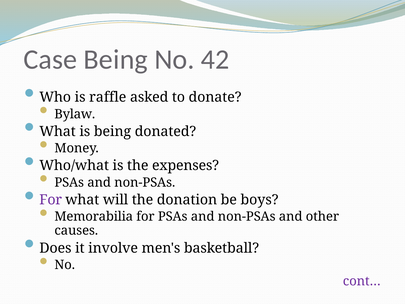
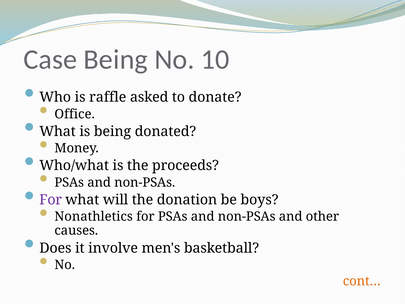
42: 42 -> 10 (215, 59)
Bylaw: Bylaw -> Office (75, 114)
expenses: expenses -> proceeds (185, 166)
Memorabilia: Memorabilia -> Nonathletics (94, 217)
cont… colour: purple -> orange (362, 281)
